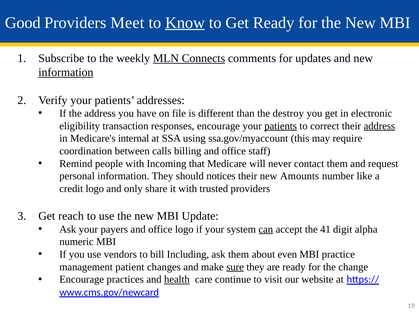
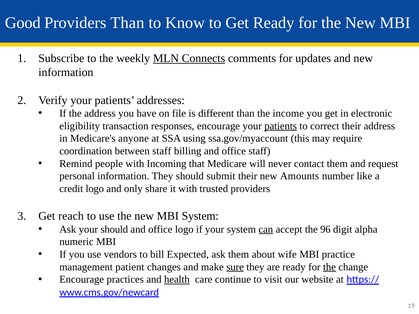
Providers Meet: Meet -> Than (127, 23)
Know underline: present -> none (185, 23)
information underline: present -> none (66, 72)
destroy: destroy -> income (288, 114)
address underline: present -> none (379, 126)
internal: internal -> anyone (134, 139)
between calls: calls -> staff (162, 151)
notices: notices -> submit (221, 176)
MBI Update: Update -> System (200, 216)
your payers: payers -> should (114, 229)
41: 41 -> 96 (325, 229)
Including: Including -> Expected (188, 255)
even: even -> wife (287, 255)
the underline: none -> present (329, 267)
